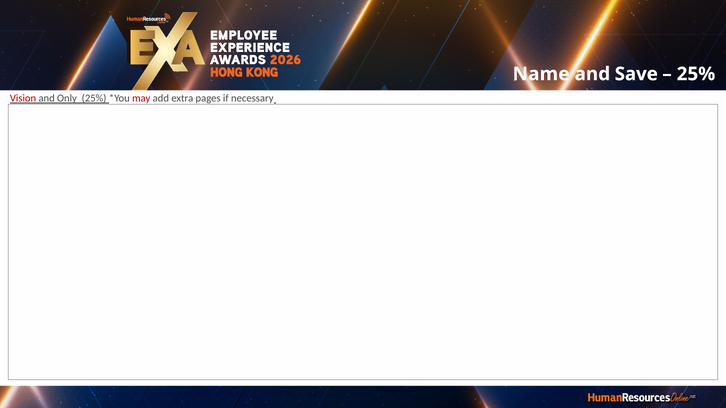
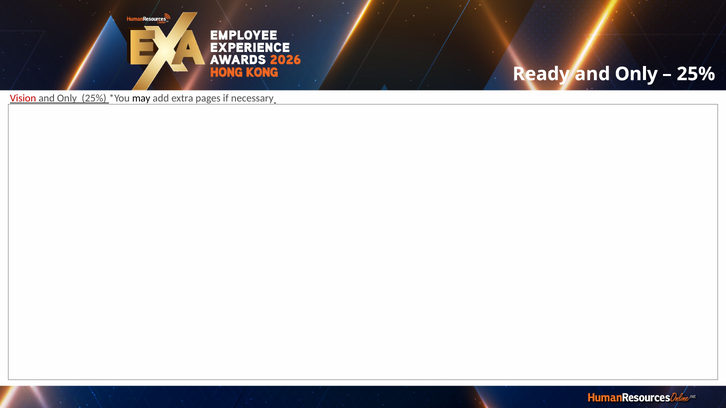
Name: Name -> Ready (541, 74)
Save: Save -> Only (636, 74)
may colour: red -> black (141, 98)
